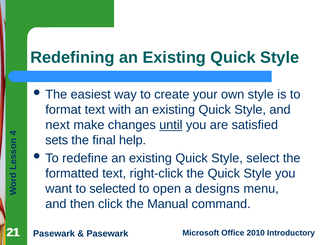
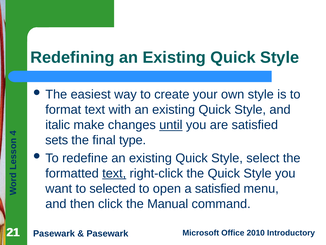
next: next -> italic (58, 125)
help: help -> type (133, 140)
text underline: none -> present (114, 173)
a designs: designs -> satisfied (218, 188)
